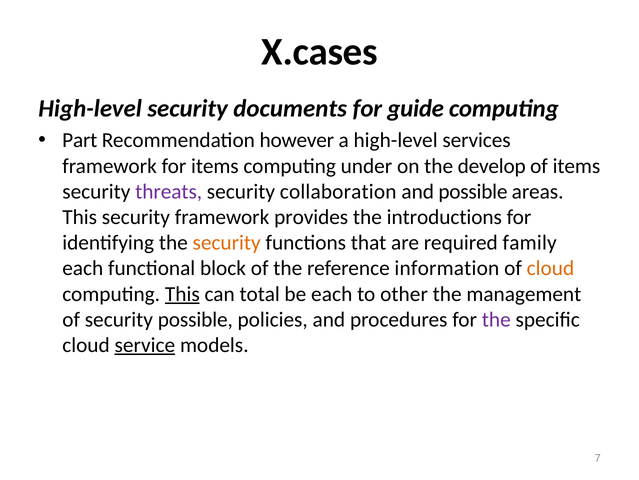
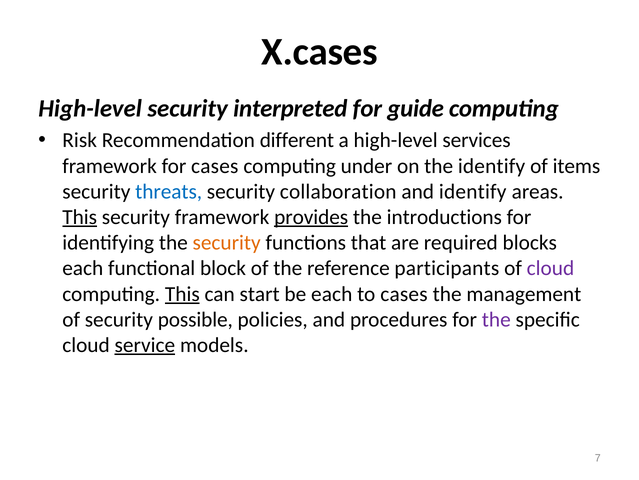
documents: documents -> interpreted (290, 108)
Part: Part -> Risk (80, 140)
however: however -> different (297, 140)
for items: items -> cases (215, 166)
the develop: develop -> identify (492, 166)
threats colour: purple -> blue (169, 191)
and possible: possible -> identify (473, 191)
This underline: none -> present (80, 217)
provides underline: none -> present (311, 217)
family: family -> blocks (530, 242)
information: information -> participants (447, 268)
cloud colour: orange -> purple (550, 268)
total: total -> start (260, 294)
to other: other -> cases (404, 294)
